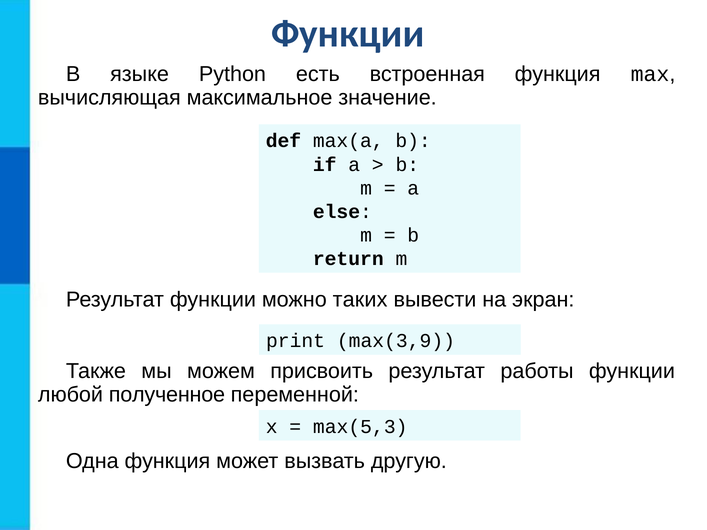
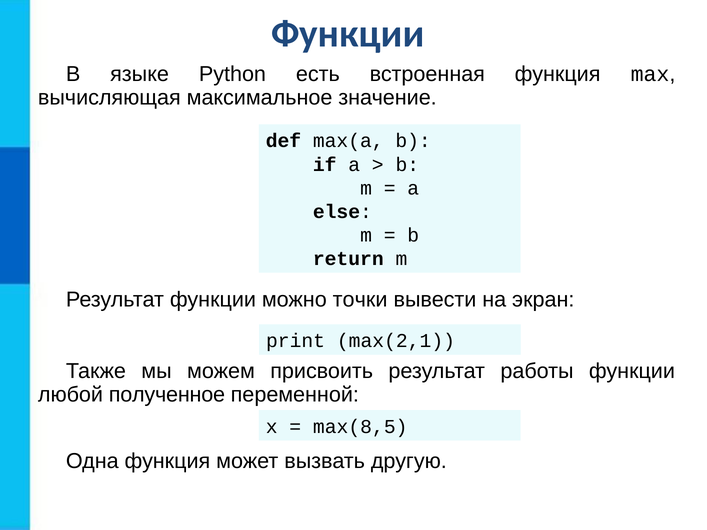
таких: таких -> точки (360, 300)
max(3,9: max(3,9 -> max(2,1 (396, 341)
max(5,3: max(5,3 -> max(8,5 (360, 427)
